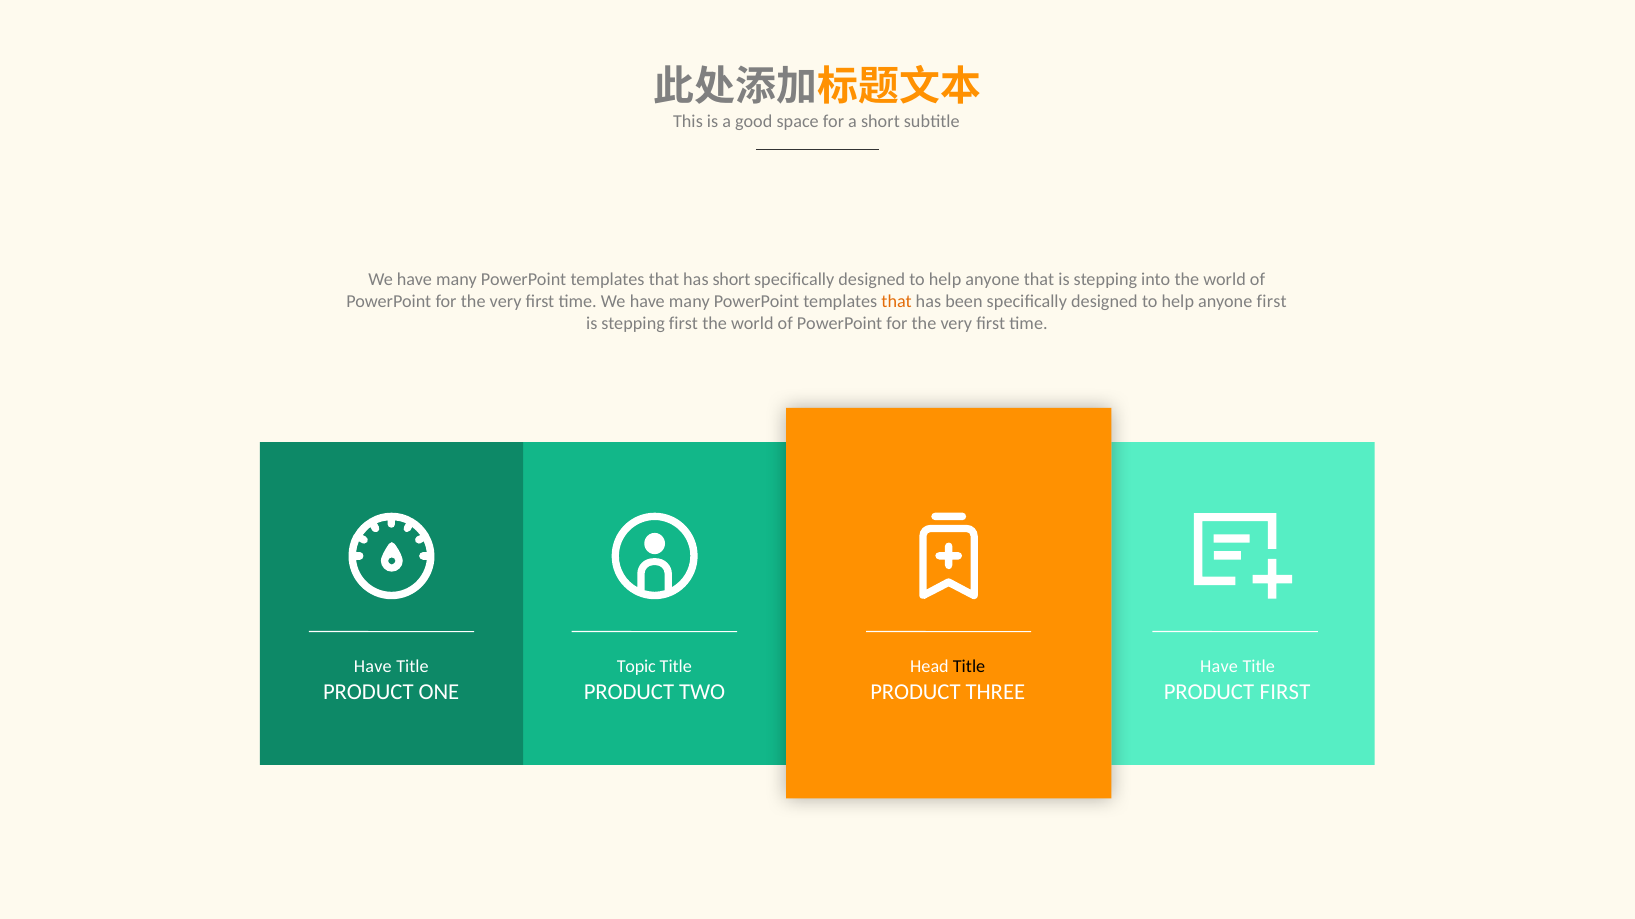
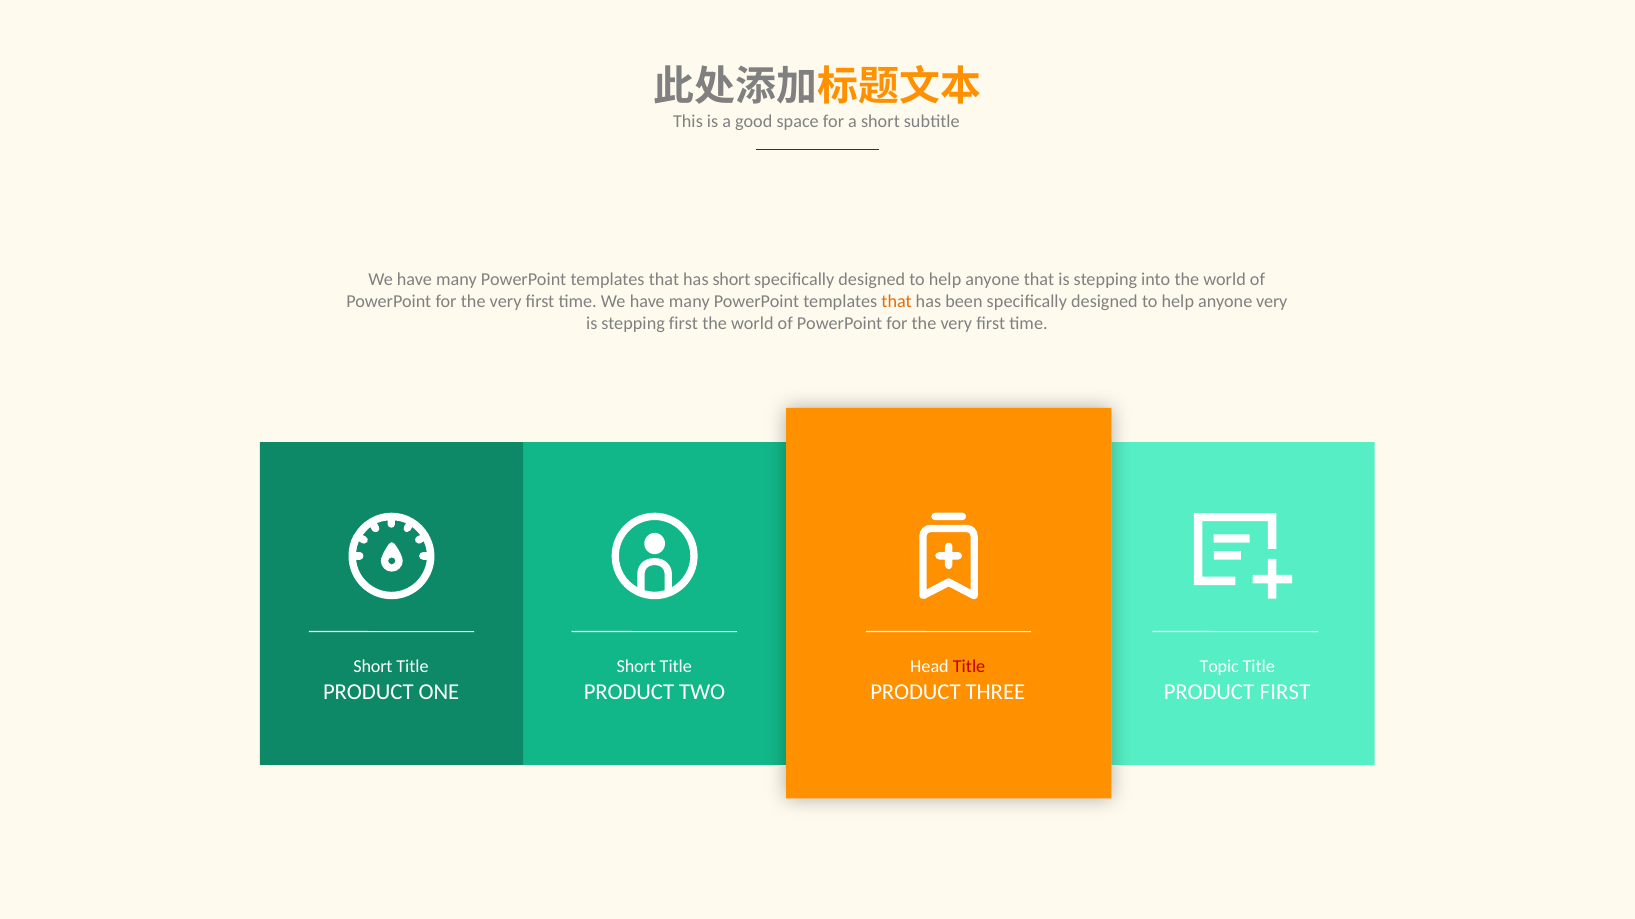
anyone first: first -> very (1272, 302)
Have: Have -> Short (373, 667)
Topic: Topic -> Short (636, 667)
Title colour: black -> red (969, 667)
Have: Have -> Topic (1219, 667)
